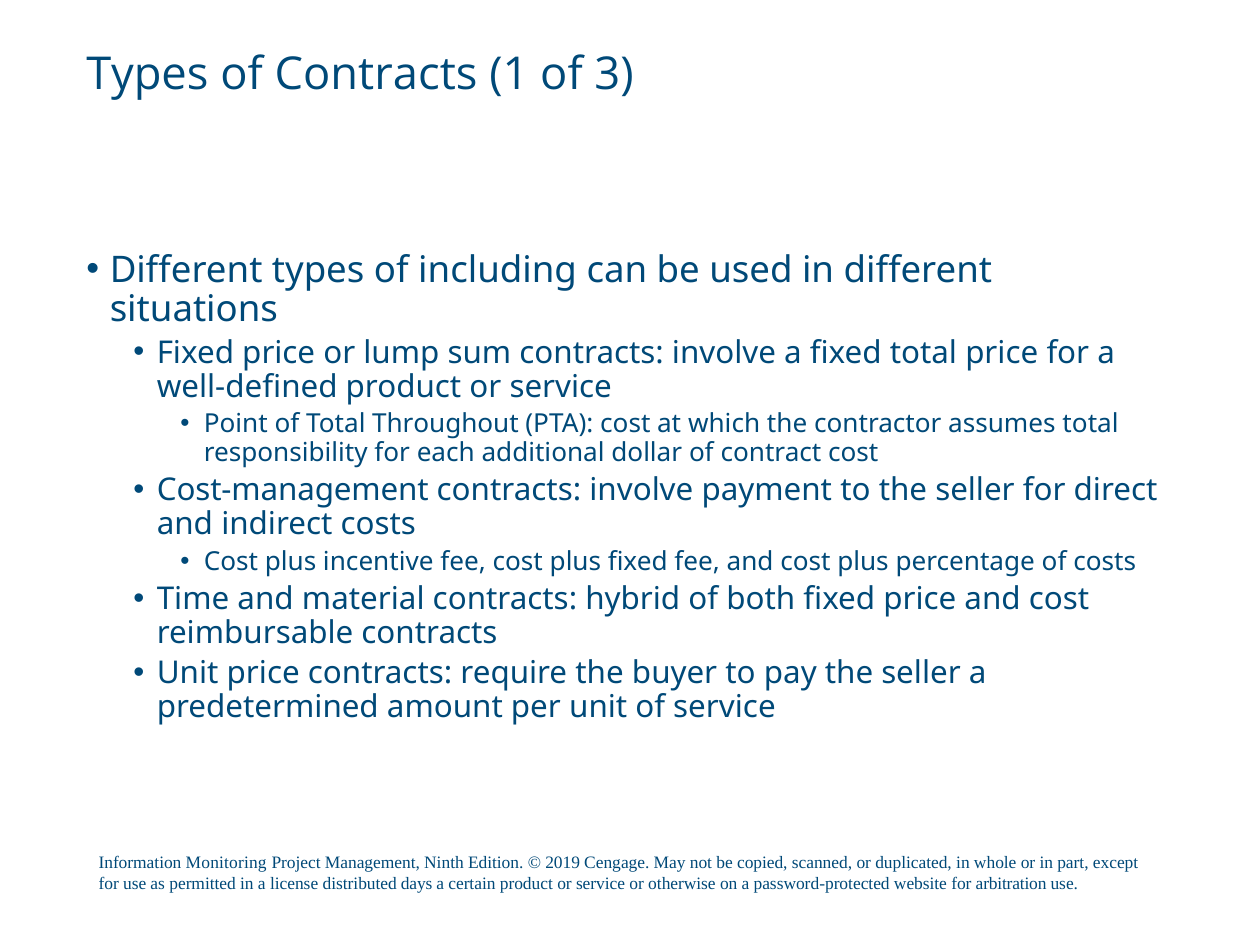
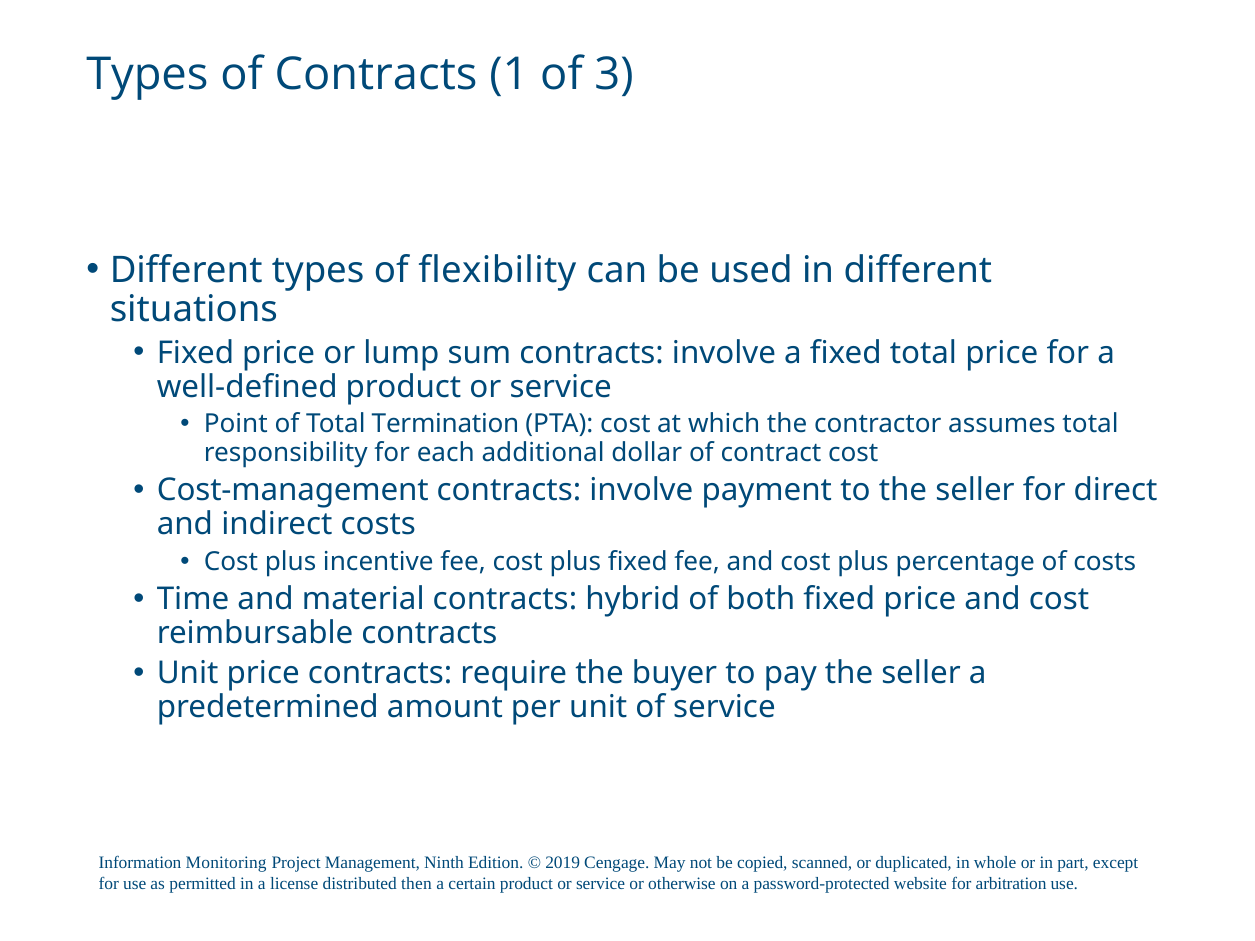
including: including -> flexibility (497, 270)
Throughout: Throughout -> Termination (446, 424)
days: days -> then (416, 884)
